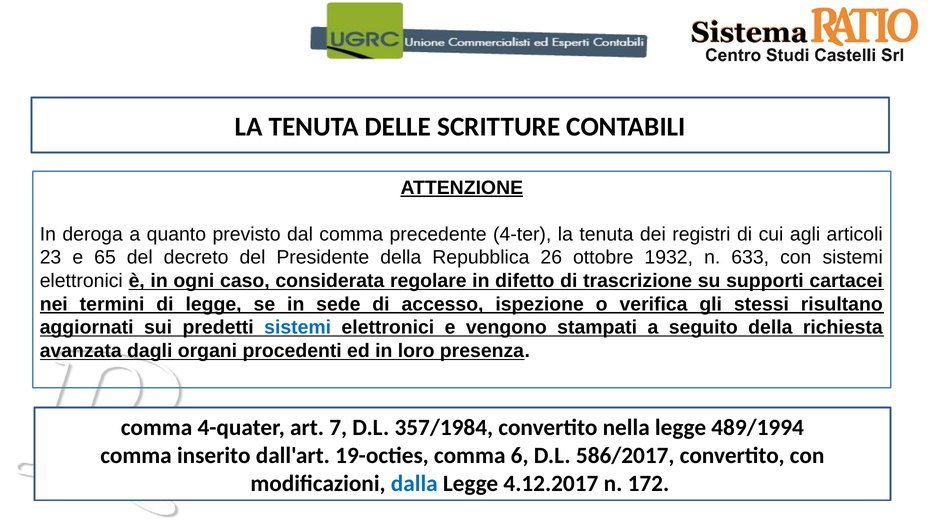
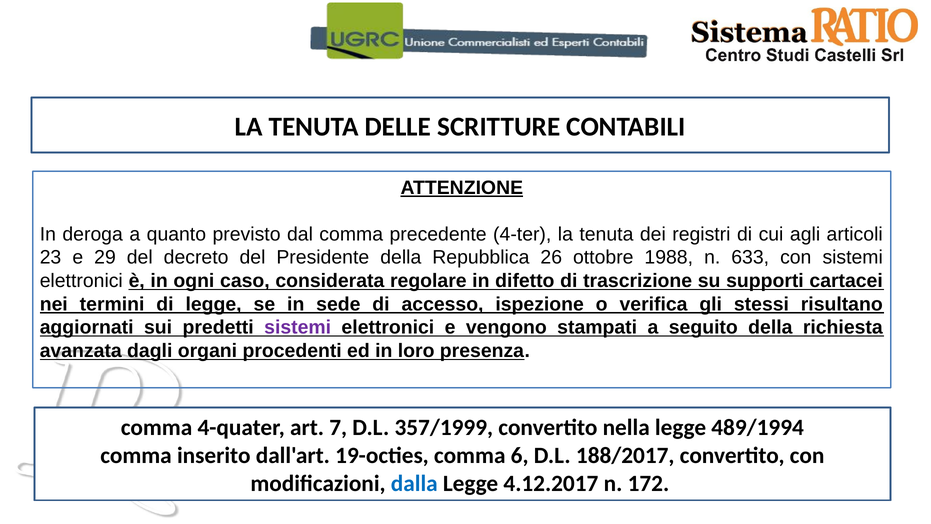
65: 65 -> 29 (105, 257)
1932: 1932 -> 1988 (669, 257)
sistemi colour: blue -> purple (298, 327)
357/1984: 357/1984 -> 357/1999 (444, 427)
586/2017: 586/2017 -> 188/2017 (625, 455)
